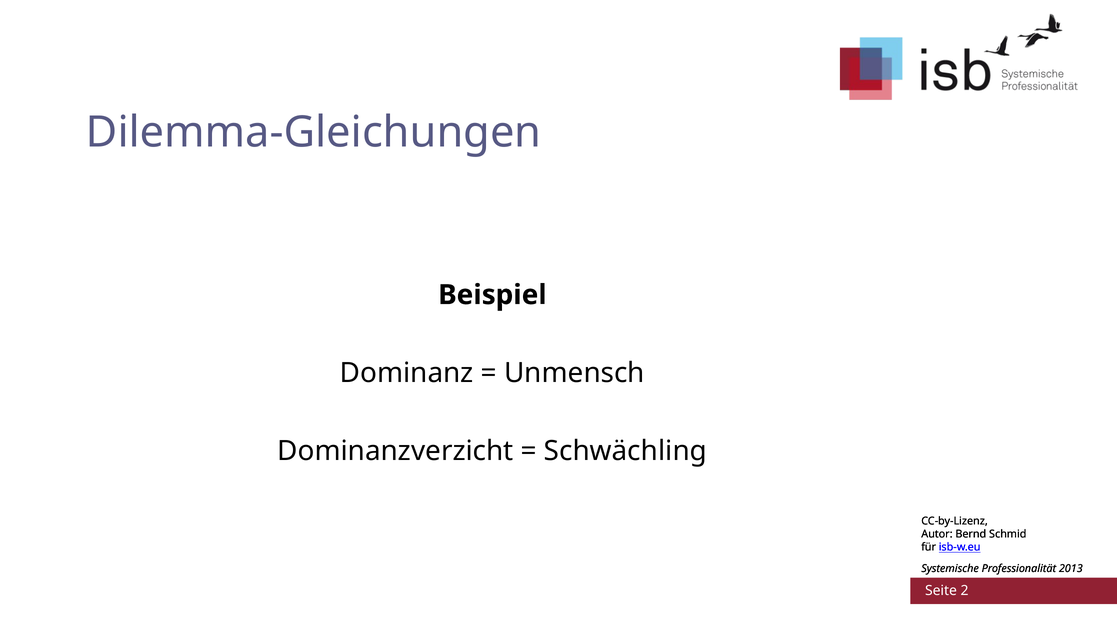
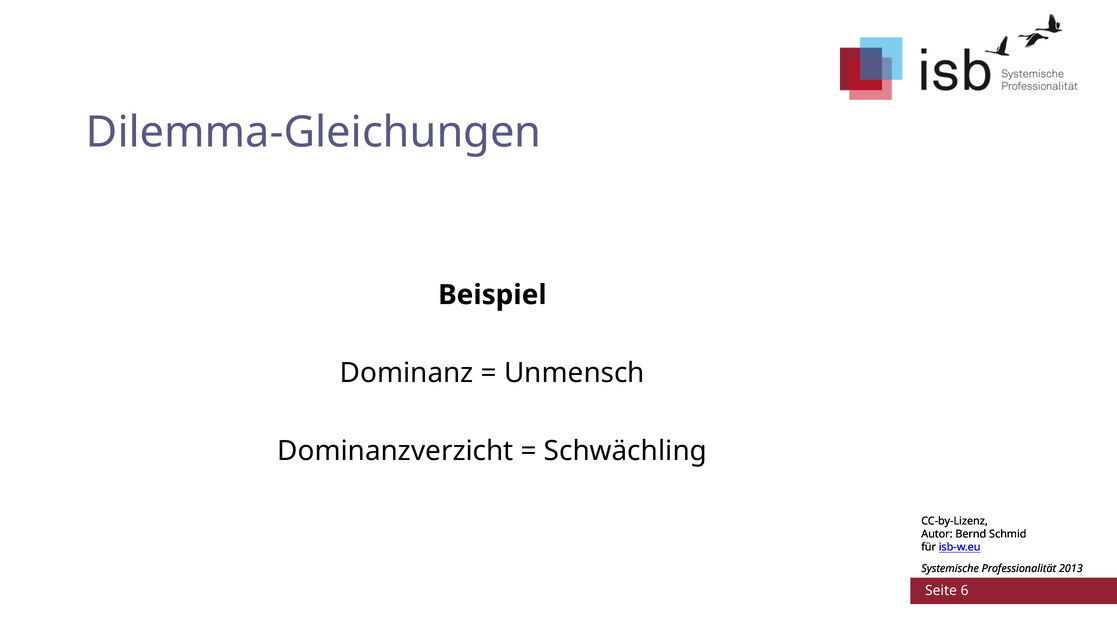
2: 2 -> 6 (965, 591)
